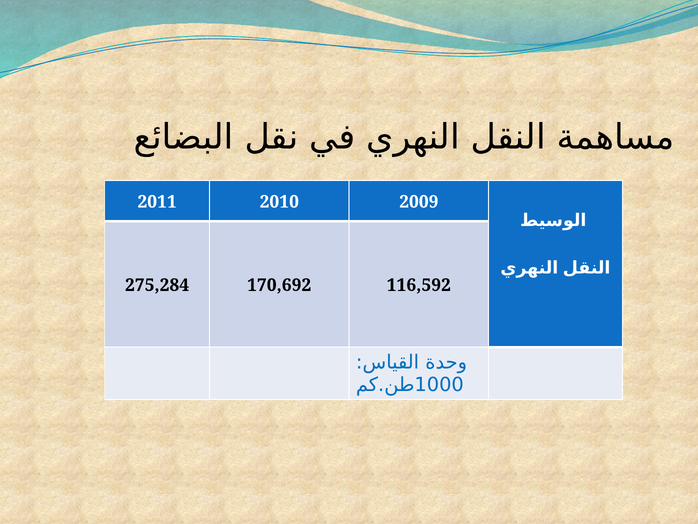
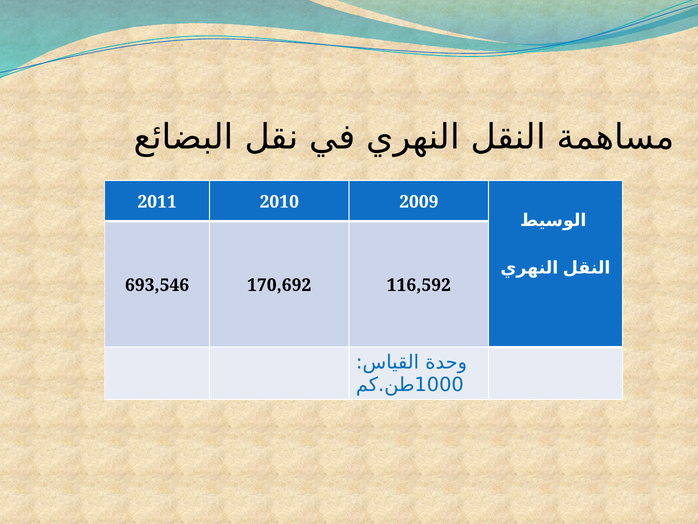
275,284: 275,284 -> 693,546 (157, 285)
